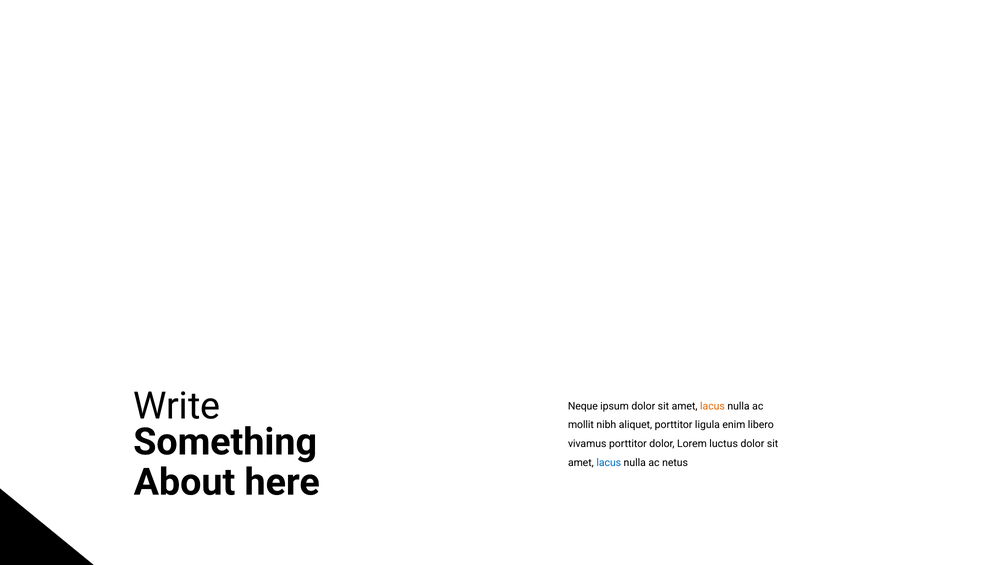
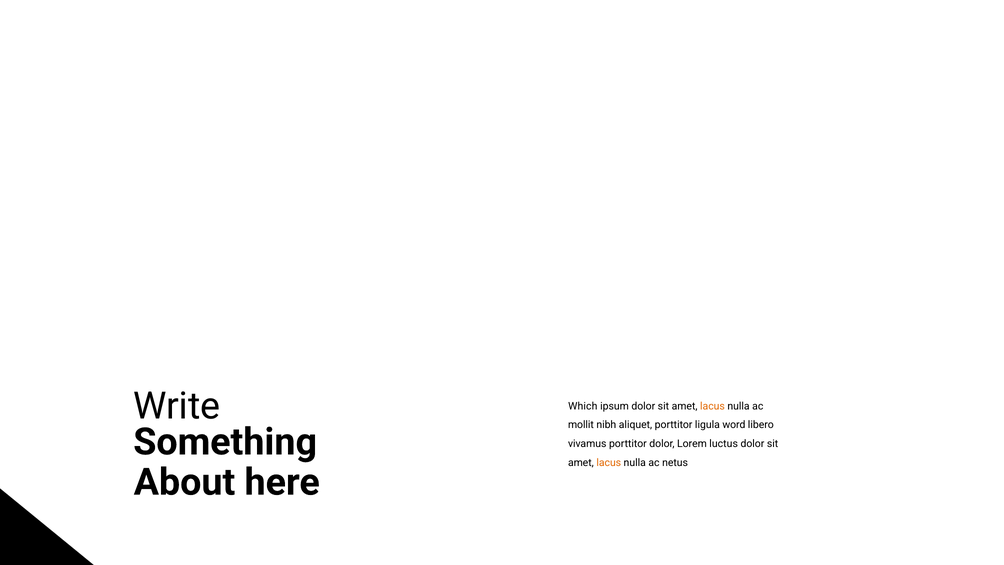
Neque: Neque -> Which (583, 406)
enim: enim -> word (734, 425)
lacus colour: blue -> orange (609, 462)
